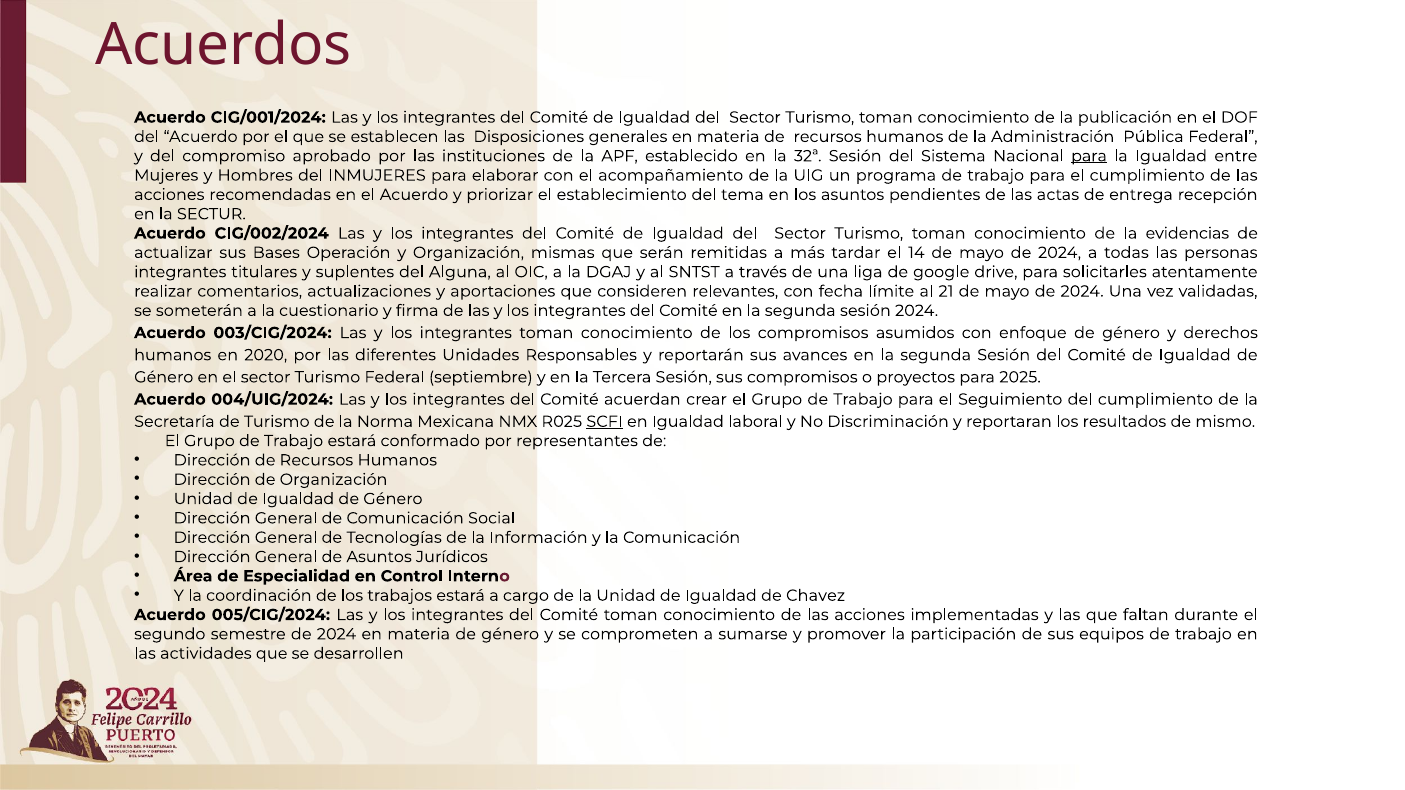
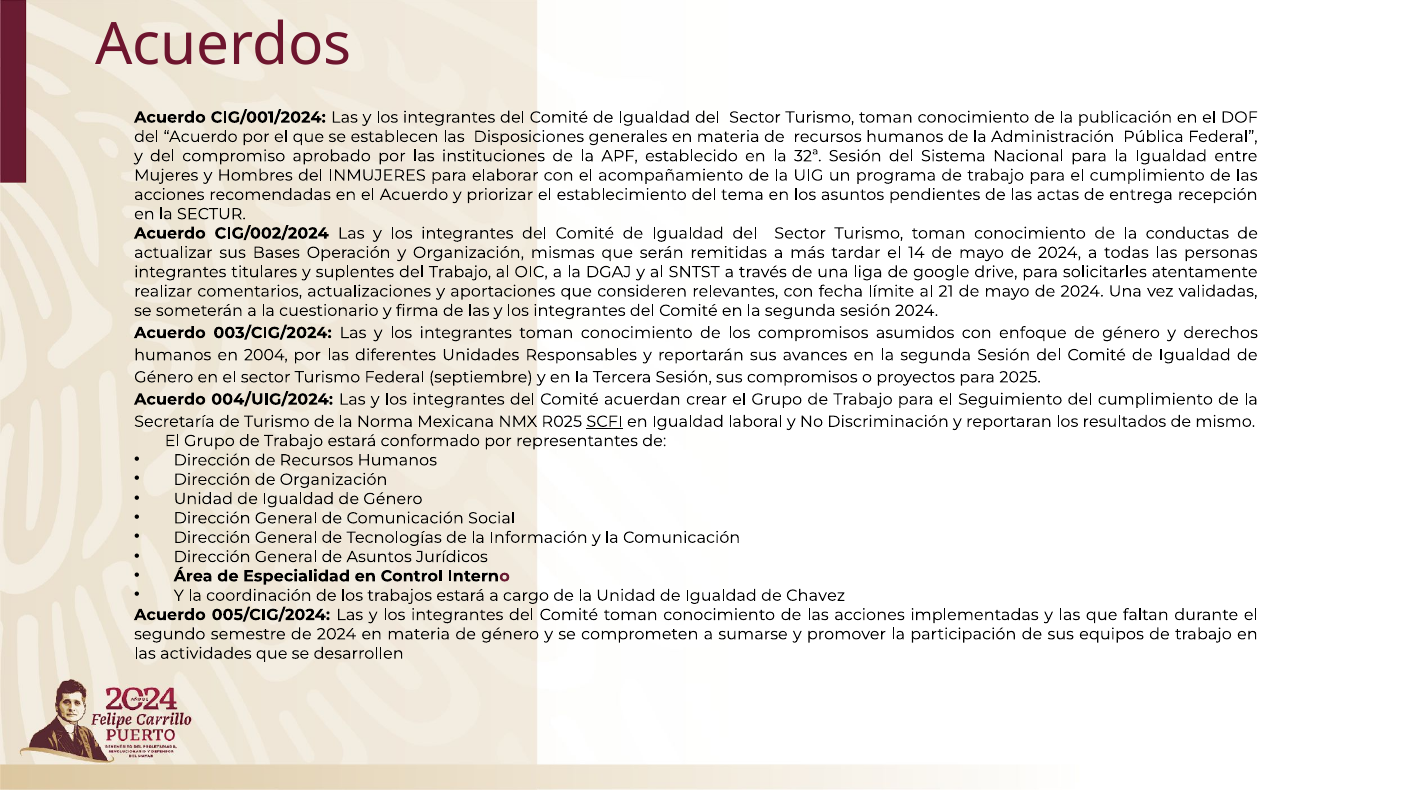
para underline: present -> none (1089, 156)
evidencias: evidencias -> conductas (1187, 233)
del Alguna: Alguna -> Trabajo (460, 272)
2020: 2020 -> 2004 (266, 355)
